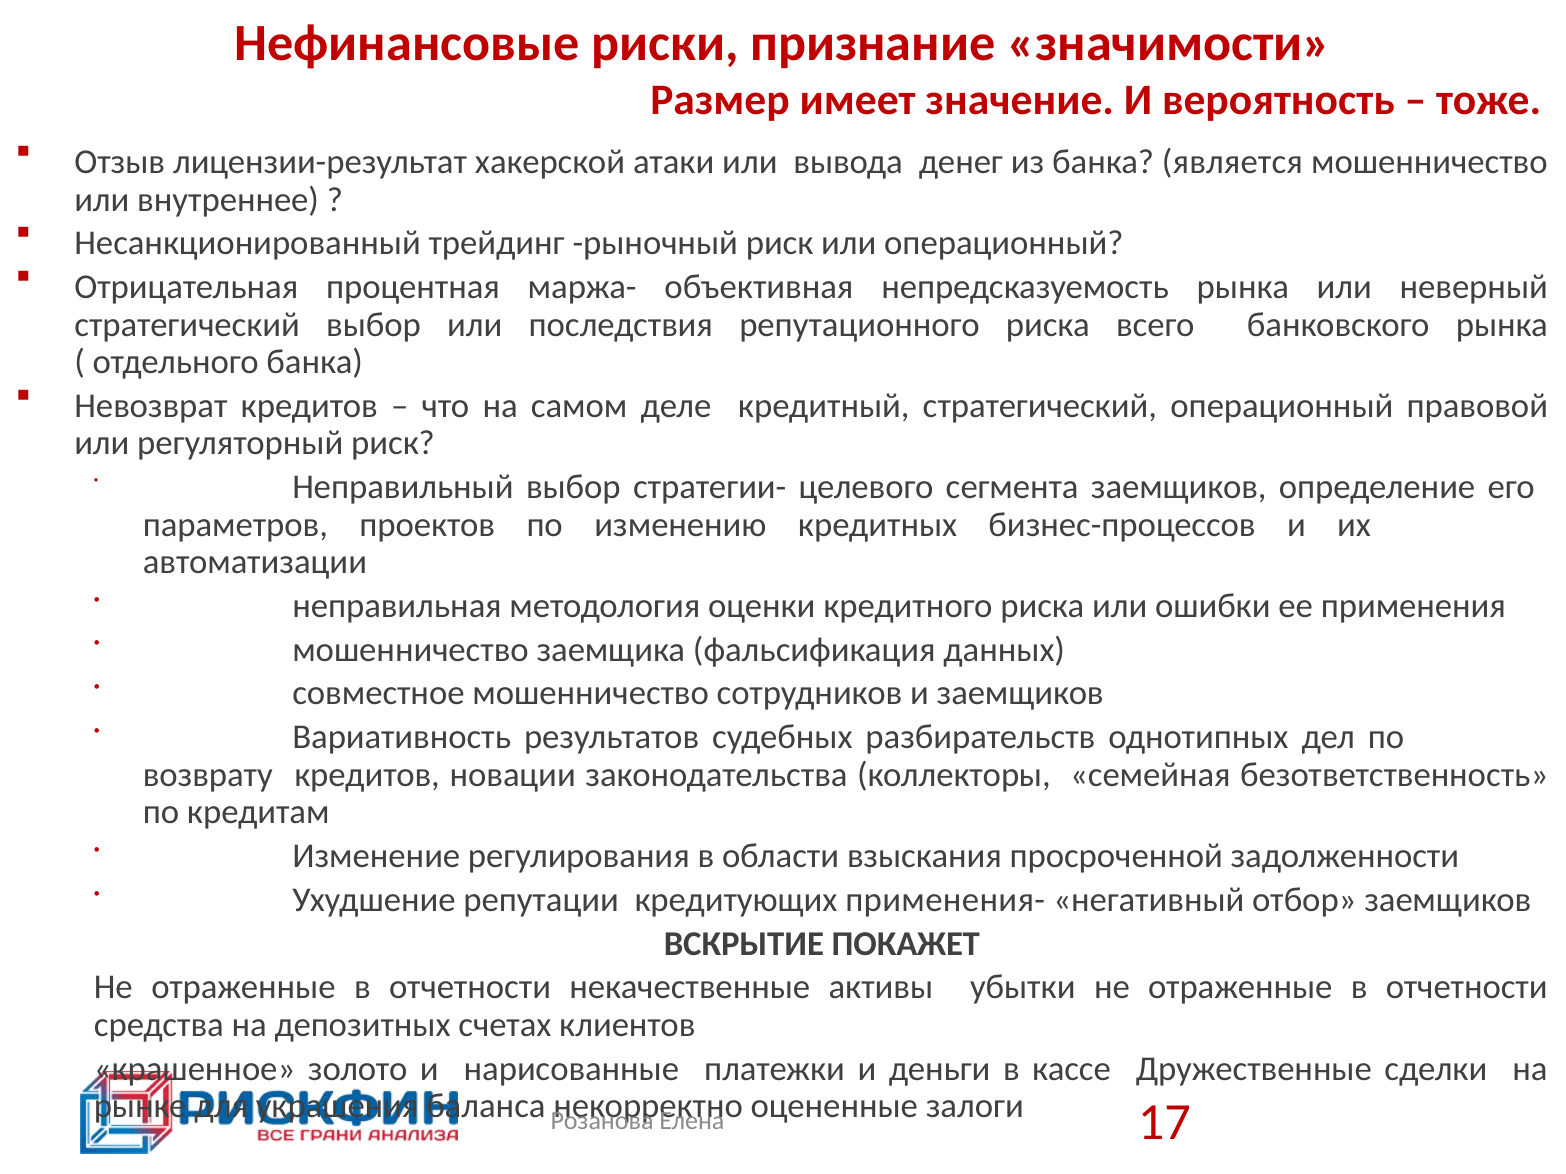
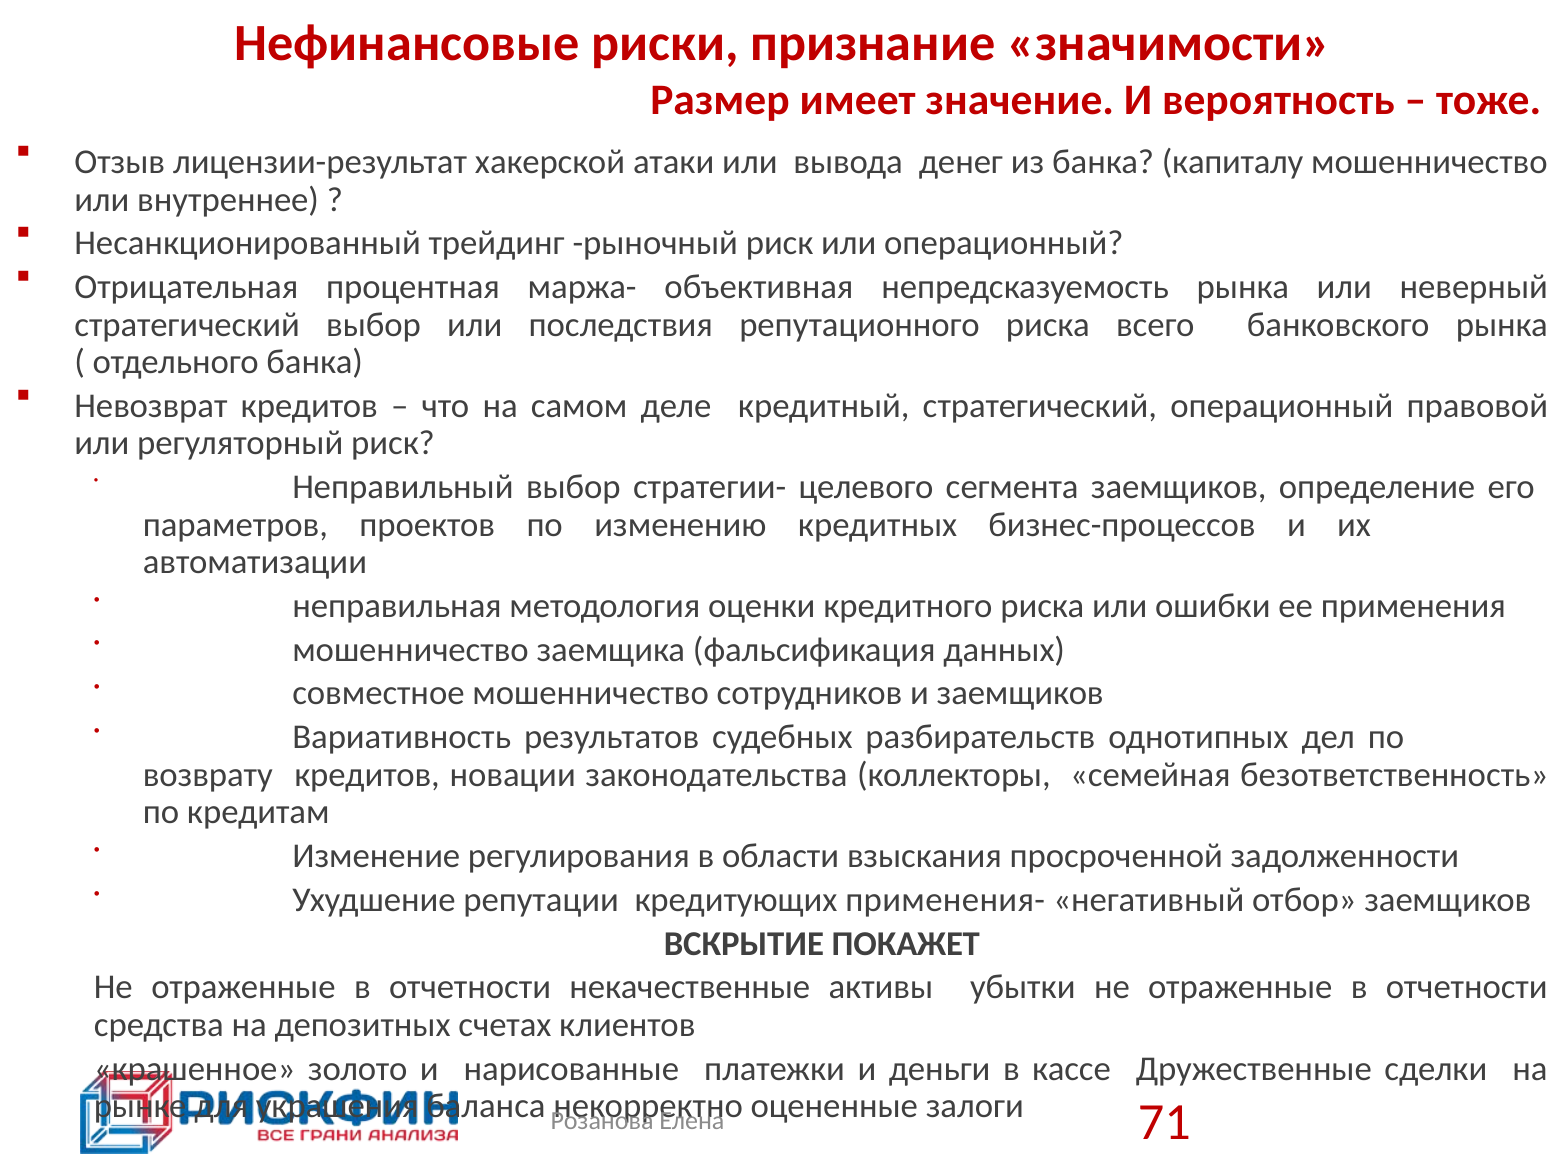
является: является -> капиталу (1233, 162)
17: 17 -> 71 (1164, 1123)
